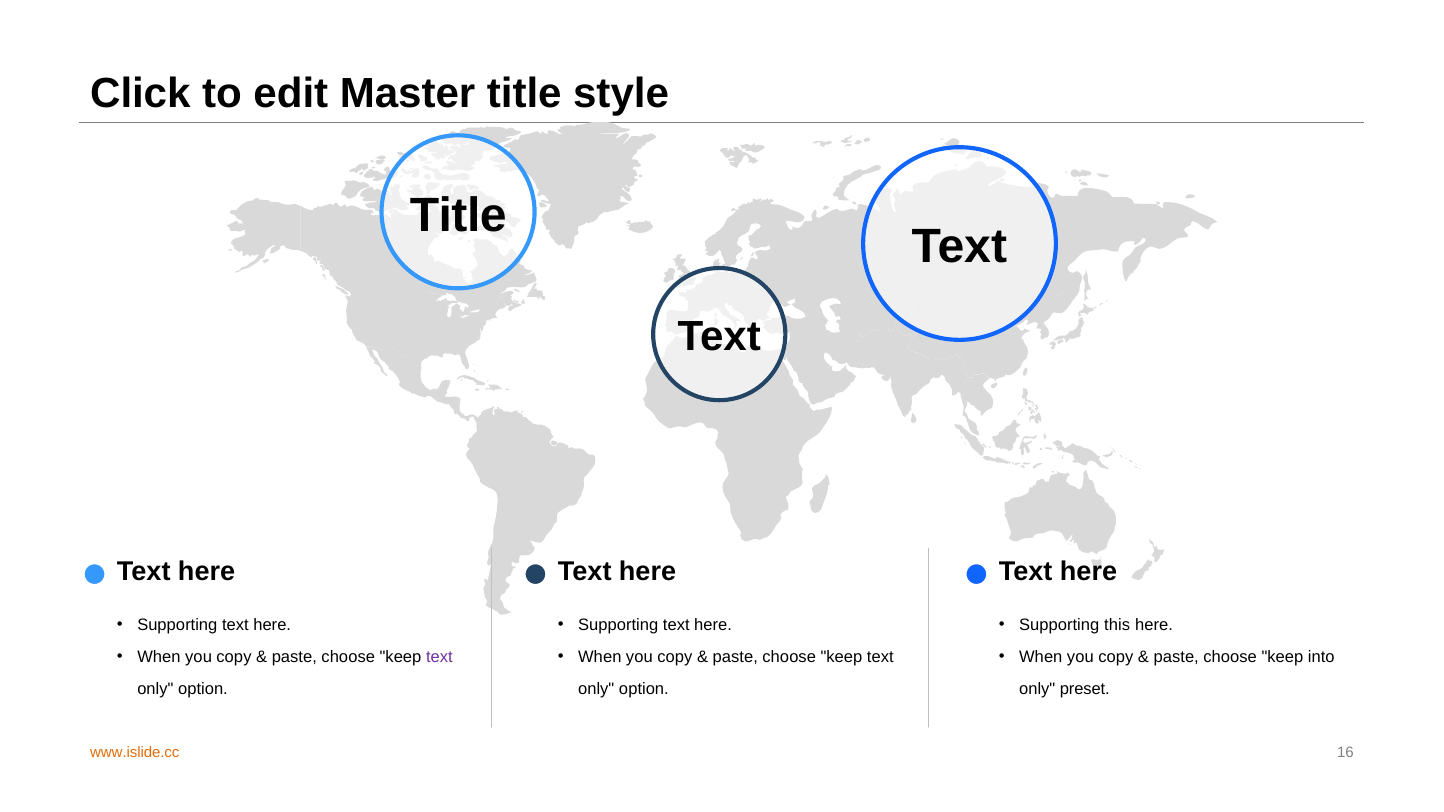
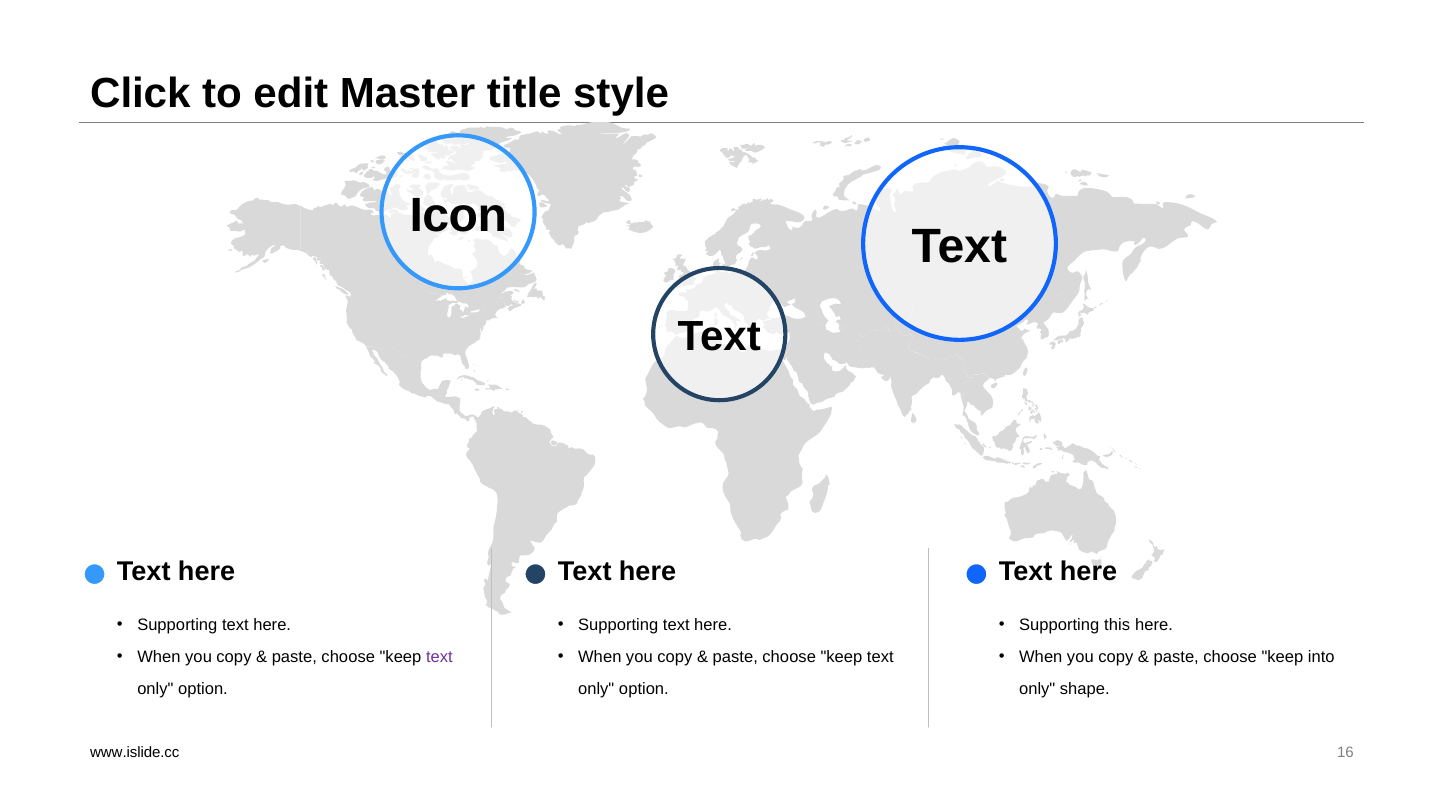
Title: Title -> Icon (458, 215)
preset: preset -> shape (1085, 689)
www.islide.cc colour: orange -> black (135, 752)
